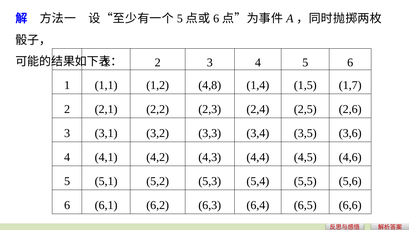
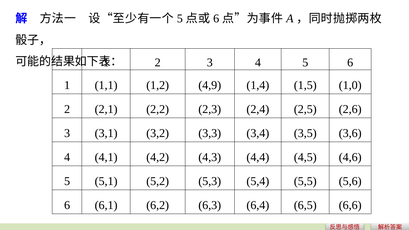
4,8: 4,8 -> 4,9 (210, 85)
1,7: 1,7 -> 1,0 (350, 85)
